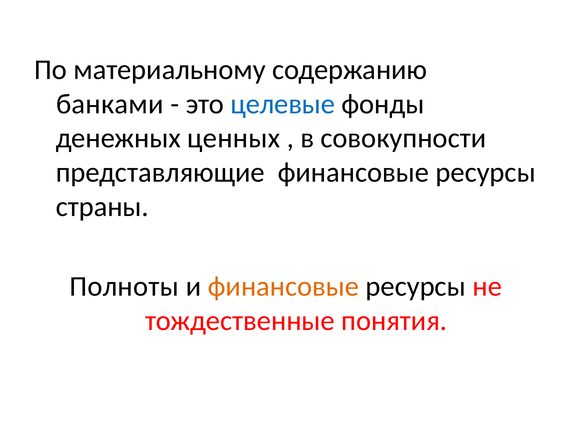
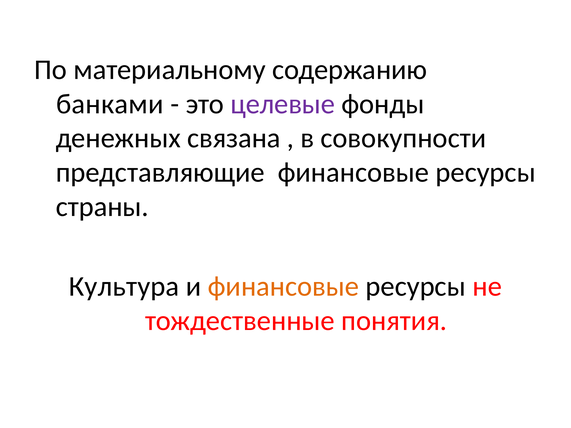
целевые colour: blue -> purple (283, 104)
ценных: ценных -> связана (234, 138)
Полноты: Полноты -> Культура (124, 287)
